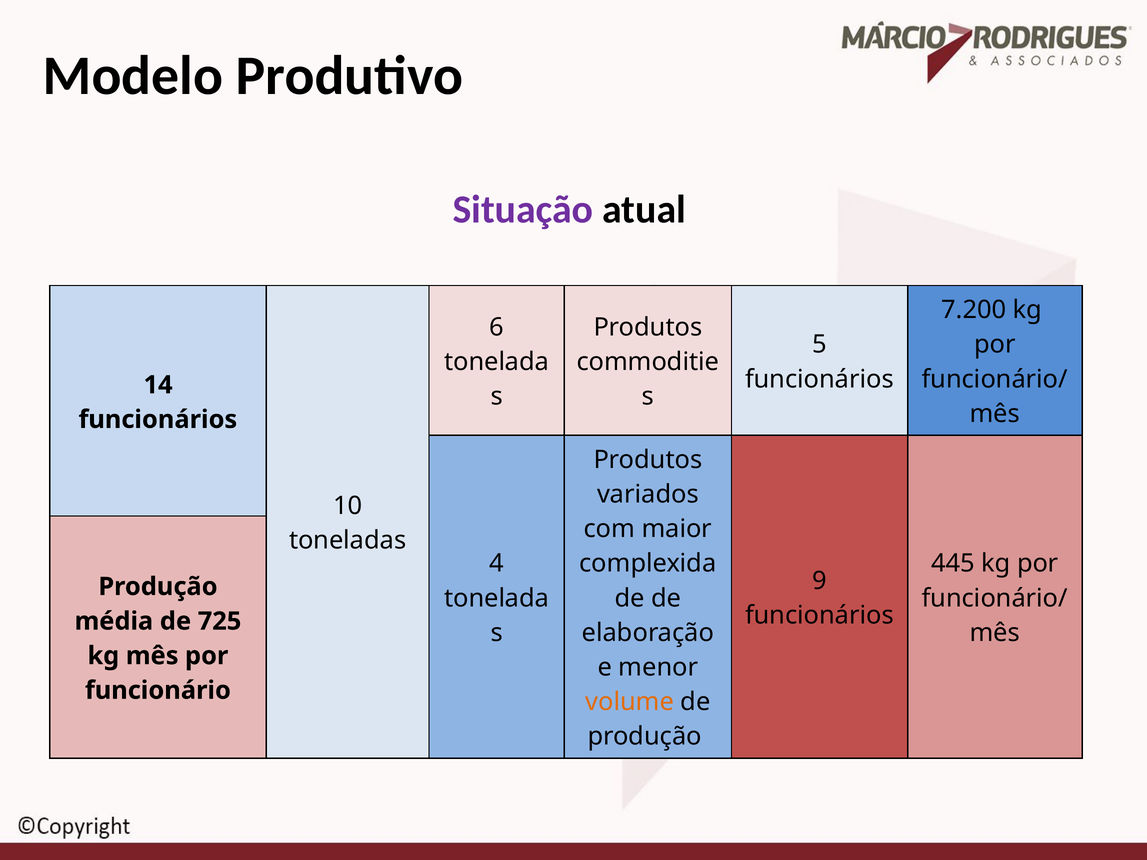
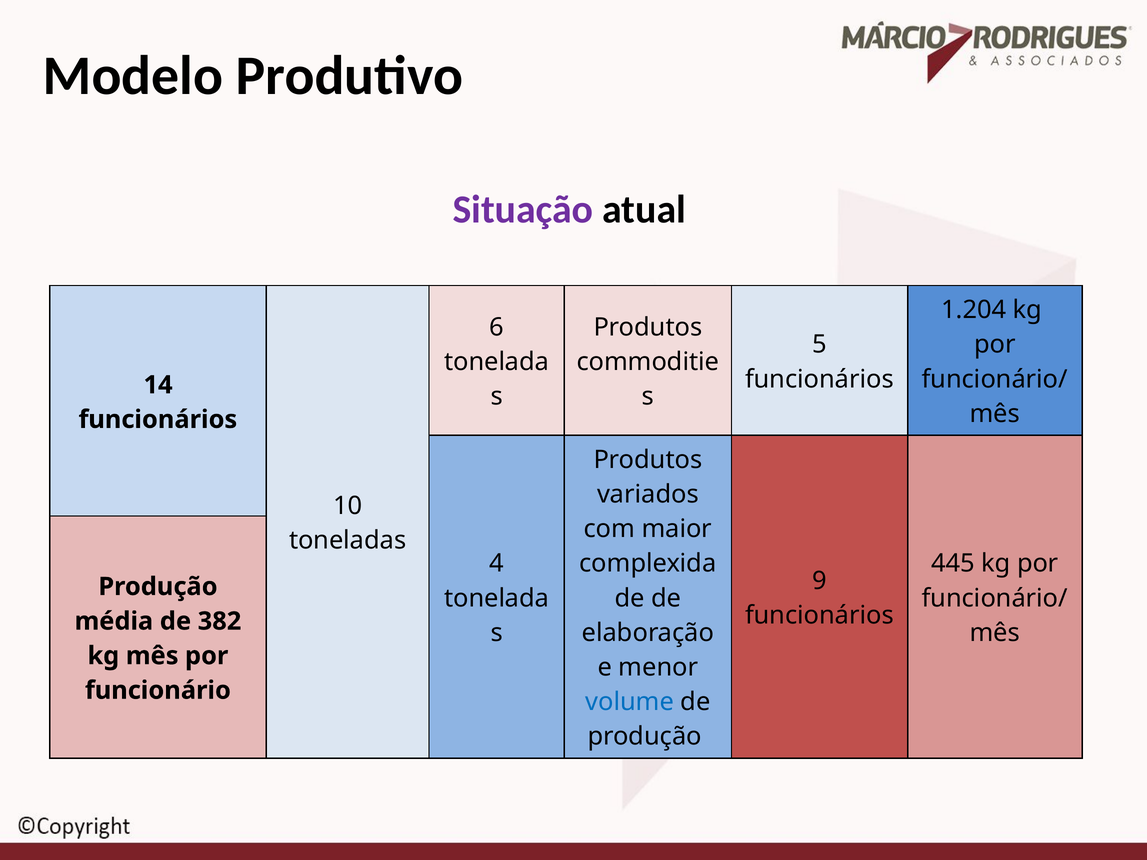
7.200: 7.200 -> 1.204 (974, 310)
725: 725 -> 382 (220, 621)
volume colour: orange -> blue (630, 702)
